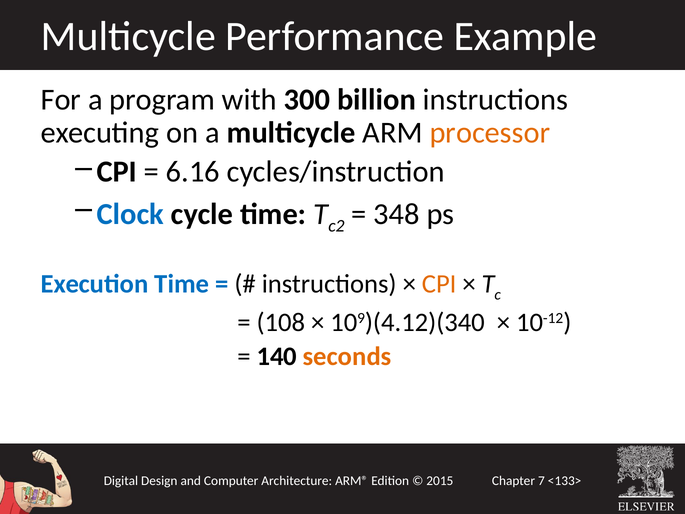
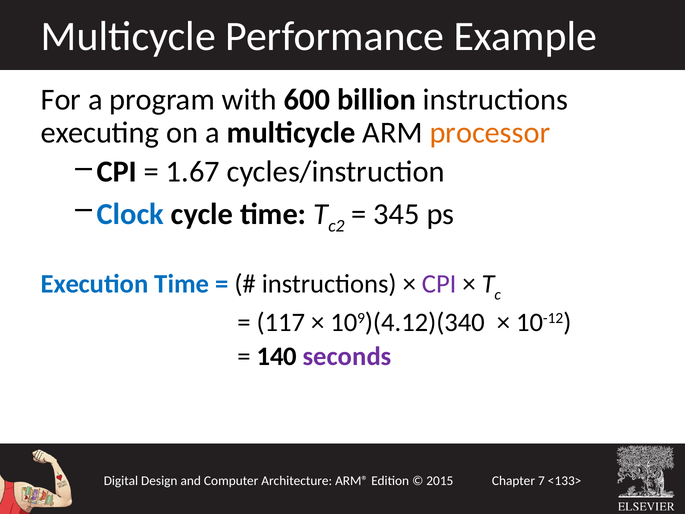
300: 300 -> 600 (307, 100)
6.16: 6.16 -> 1.67 (193, 171)
348: 348 -> 345 (396, 214)
CPI colour: orange -> purple (439, 284)
108: 108 -> 117 (281, 322)
seconds colour: orange -> purple (347, 356)
